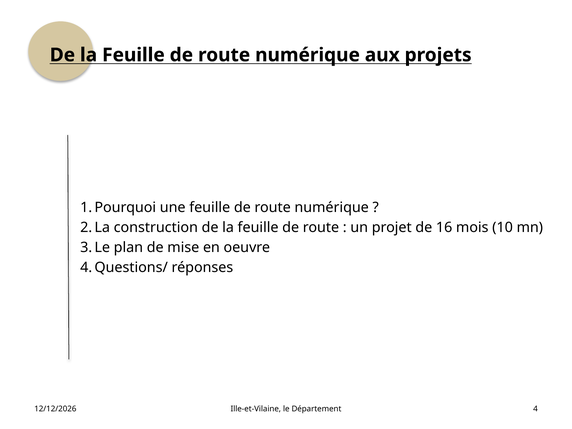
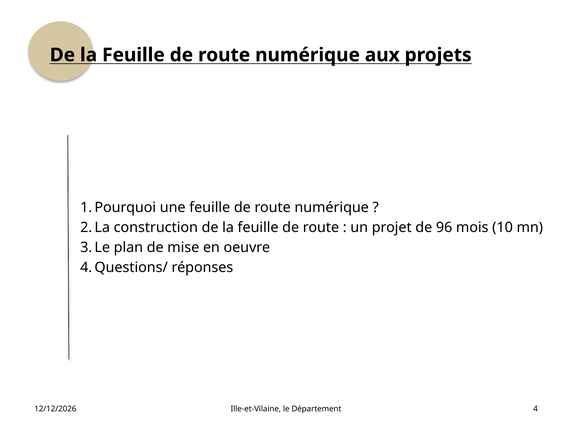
16: 16 -> 96 (444, 227)
